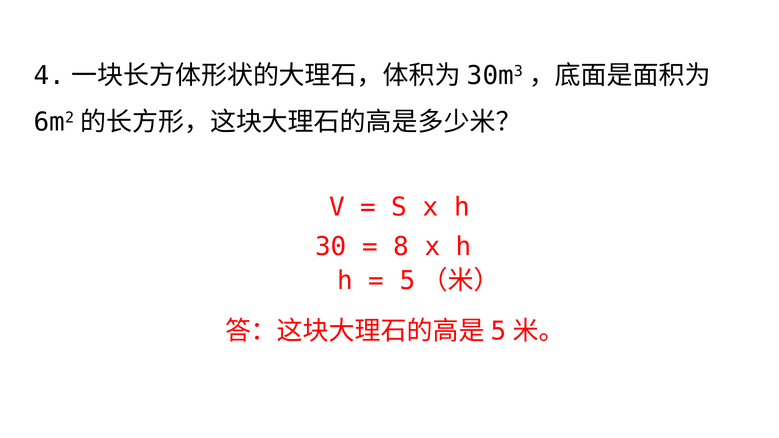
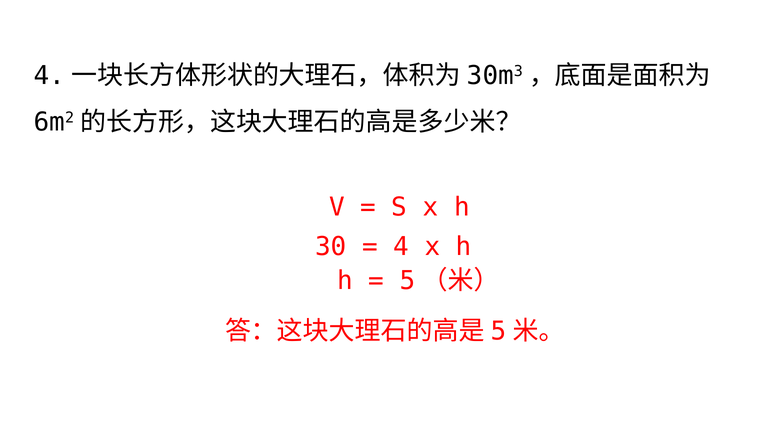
8: 8 -> 4 (401, 247)
